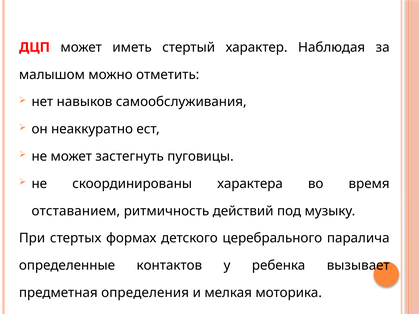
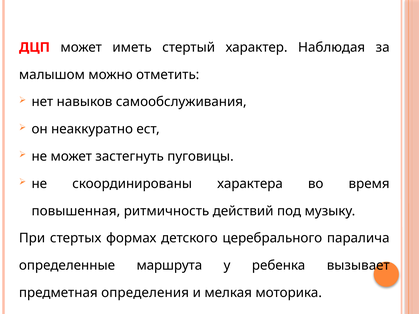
отставанием: отставанием -> повышенная (76, 211)
контактов: контактов -> маршрута (169, 266)
